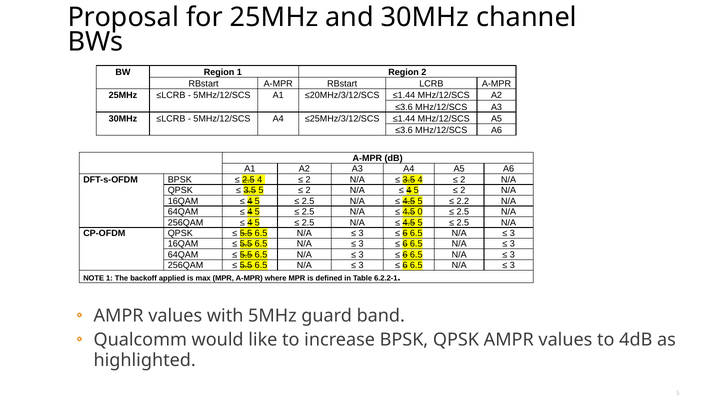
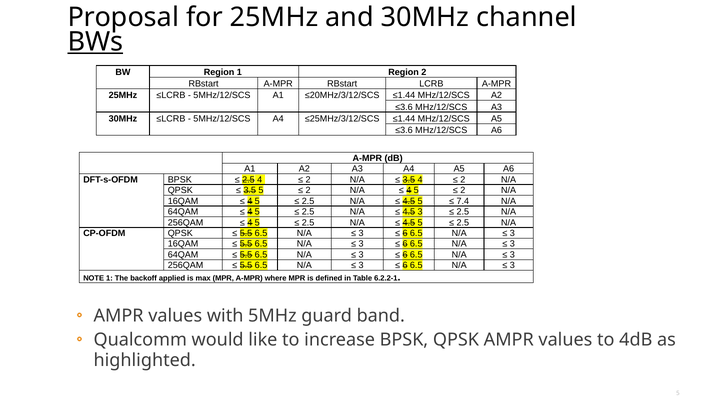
BWs underline: none -> present (95, 42)
2.2: 2.2 -> 7.4 (463, 201)
4.5 0: 0 -> 3 (420, 212)
